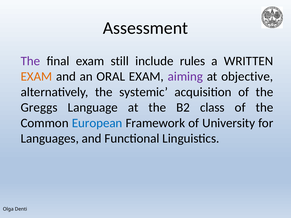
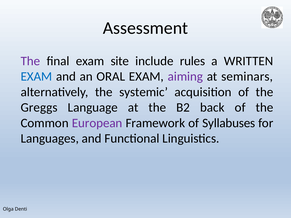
still: still -> site (120, 61)
EXAM colour: orange -> blue (36, 77)
objective: objective -> seminars (247, 77)
class: class -> back (212, 108)
European colour: blue -> purple (97, 123)
University: University -> Syllabuses (229, 123)
